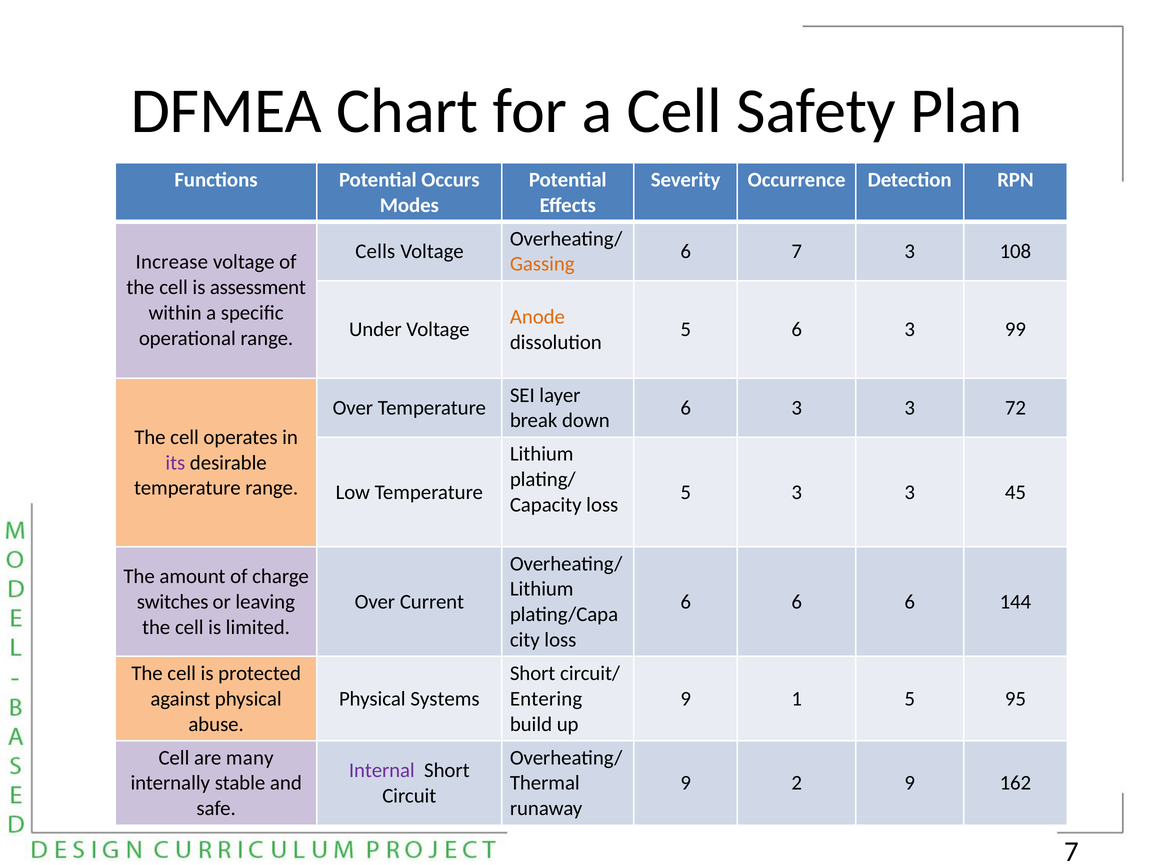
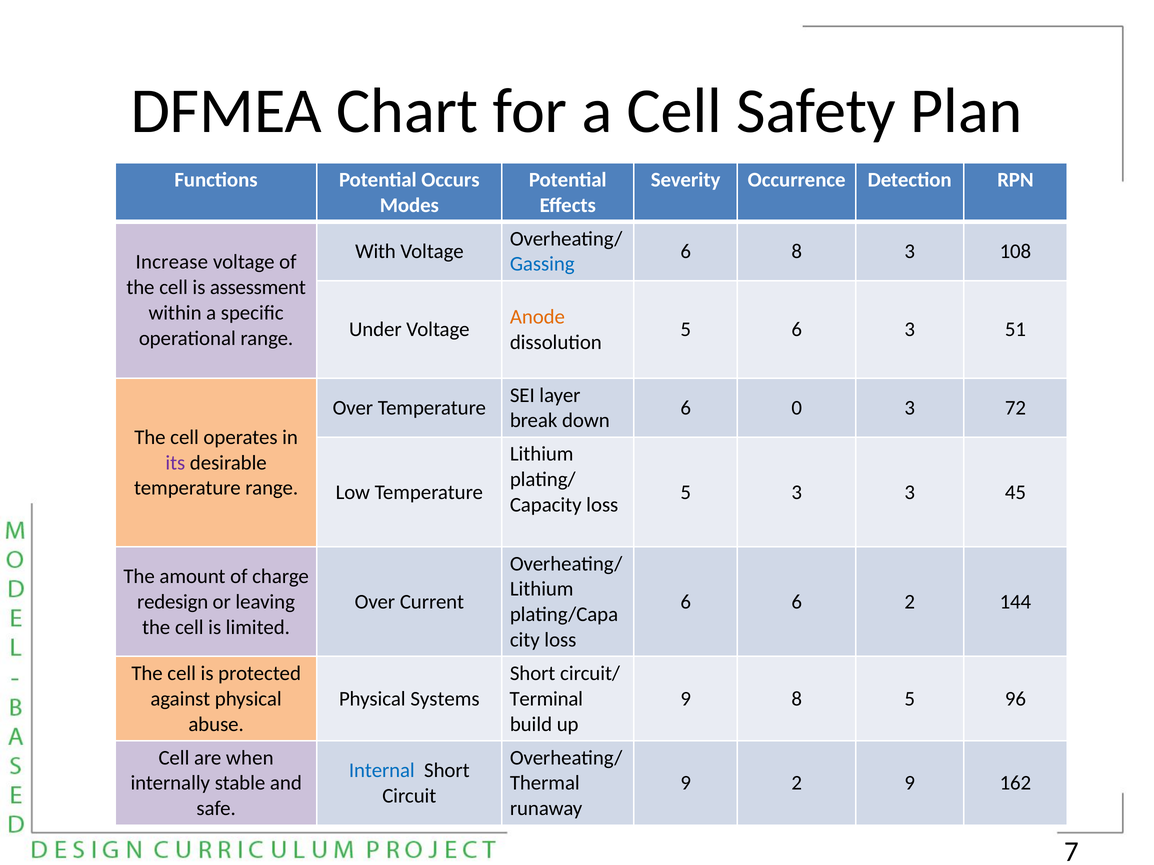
Cells: Cells -> With (375, 251)
6 7: 7 -> 8 (797, 251)
Gassing colour: orange -> blue (542, 264)
99: 99 -> 51 (1015, 330)
3: 3 -> 0 (797, 408)
switches: switches -> redesign (173, 602)
6 6 6: 6 -> 2 (910, 602)
Entering: Entering -> Terminal (546, 699)
9 1: 1 -> 8 (797, 699)
95: 95 -> 96 (1015, 699)
many: many -> when (250, 758)
Internal colour: purple -> blue (382, 771)
